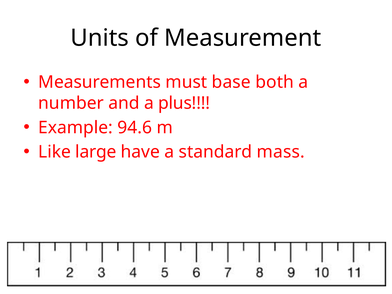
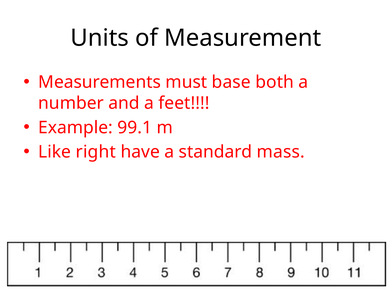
plus: plus -> feet (184, 103)
94.6: 94.6 -> 99.1 (135, 128)
large: large -> right (96, 152)
